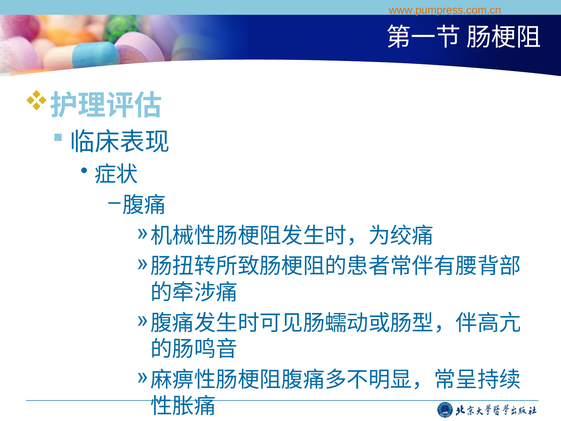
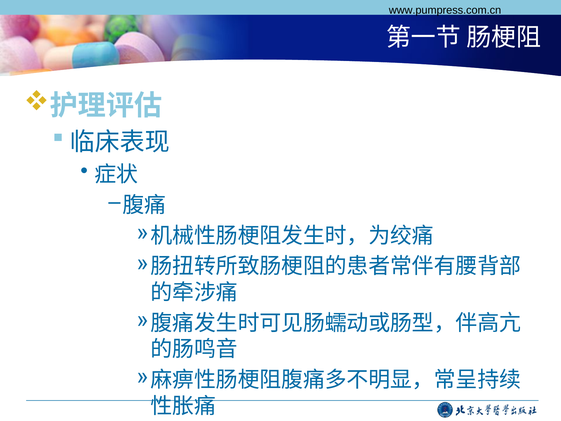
www.pumpress.com.cn colour: orange -> black (445, 10)
